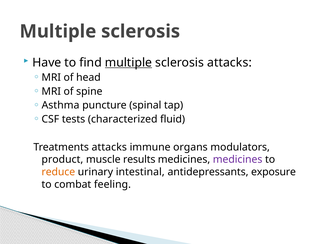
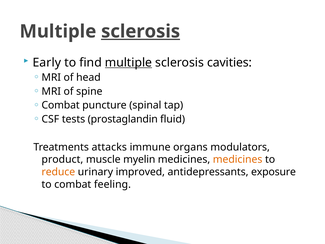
sclerosis underline: none -> present (141, 31)
Have: Have -> Early (47, 62)
sclerosis attacks: attacks -> cavities (230, 62)
Asthma: Asthma -> Combat (61, 105)
characterized: characterized -> prostaglandin (123, 119)
results: results -> myelin (139, 159)
medicines colour: purple -> orange (238, 159)
intestinal: intestinal -> improved (140, 172)
